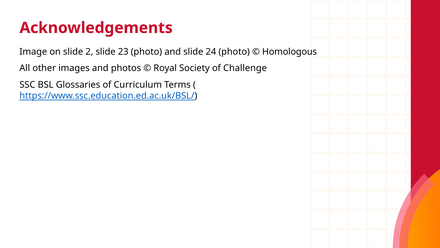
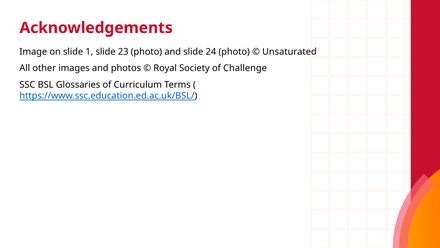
2: 2 -> 1 (89, 52)
Homologous: Homologous -> Unsaturated (289, 52)
